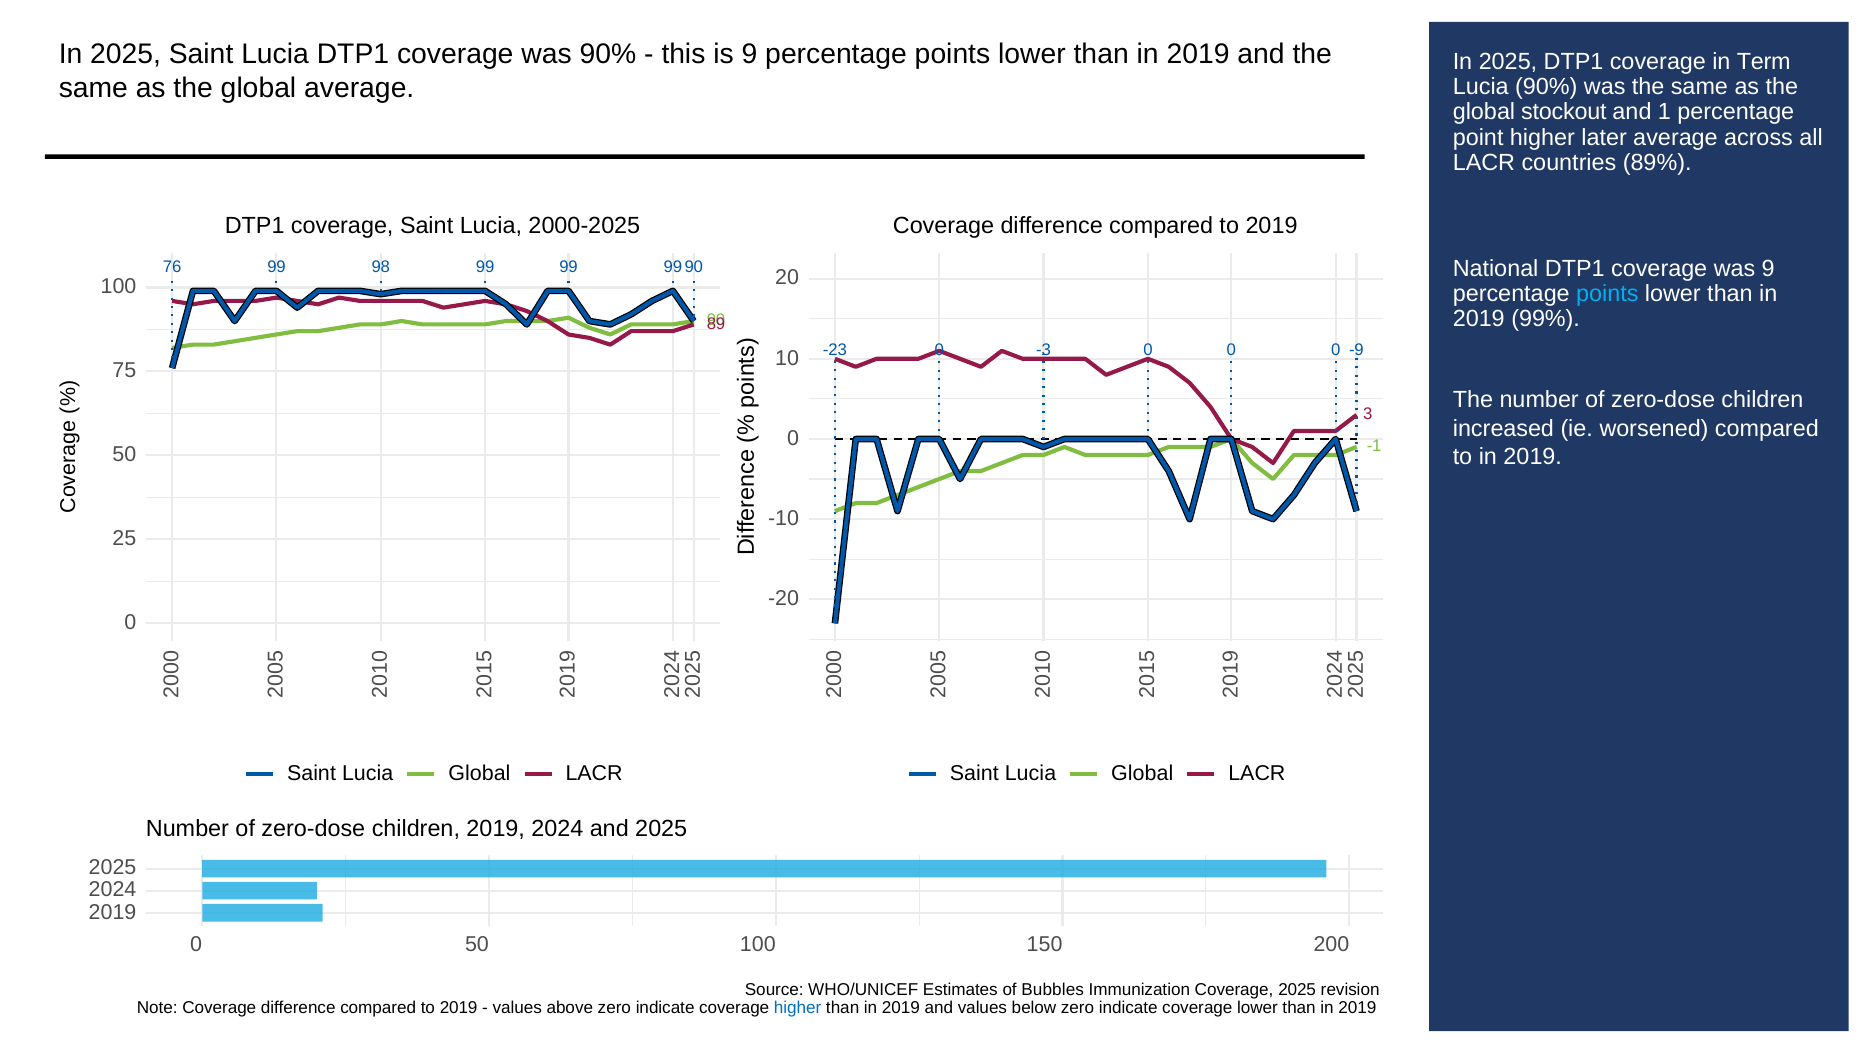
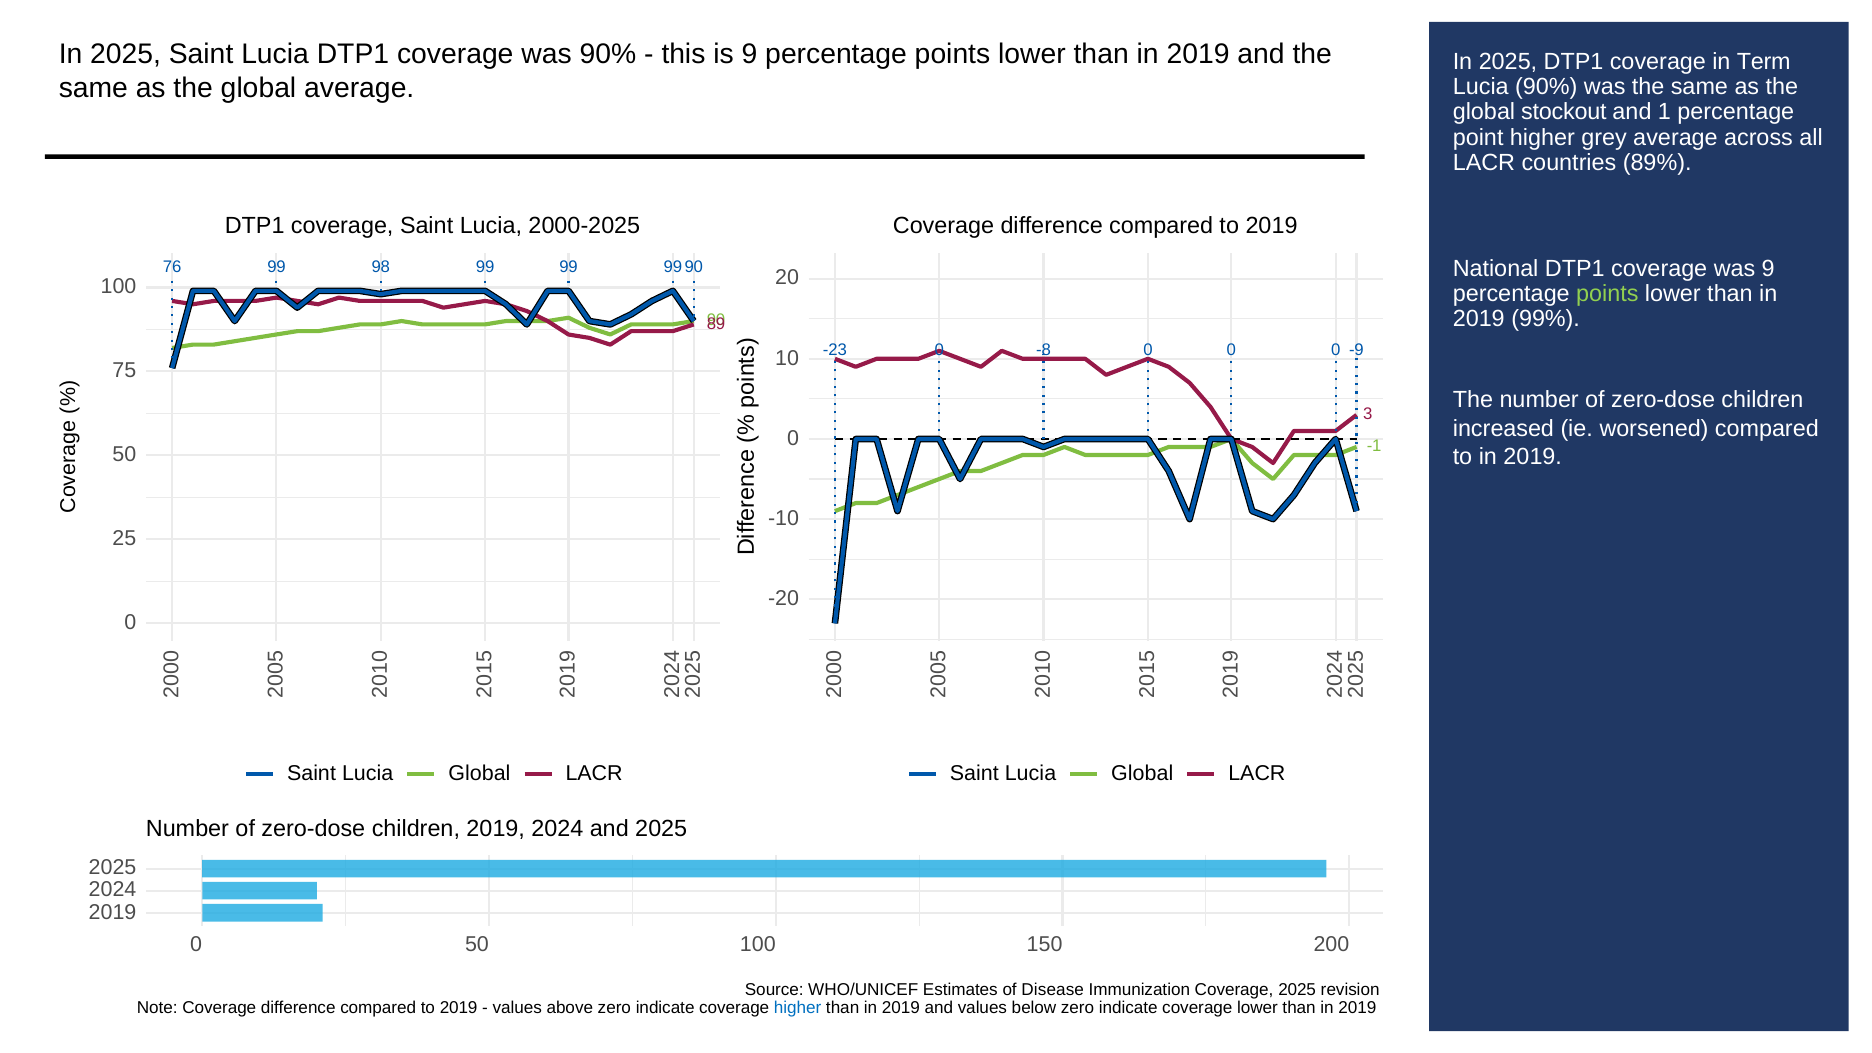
later: later -> grey (1604, 137)
points colour: light blue -> light green (1607, 294)
-3: -3 -> -8 (1044, 350)
Bubbles: Bubbles -> Disease (1053, 990)
